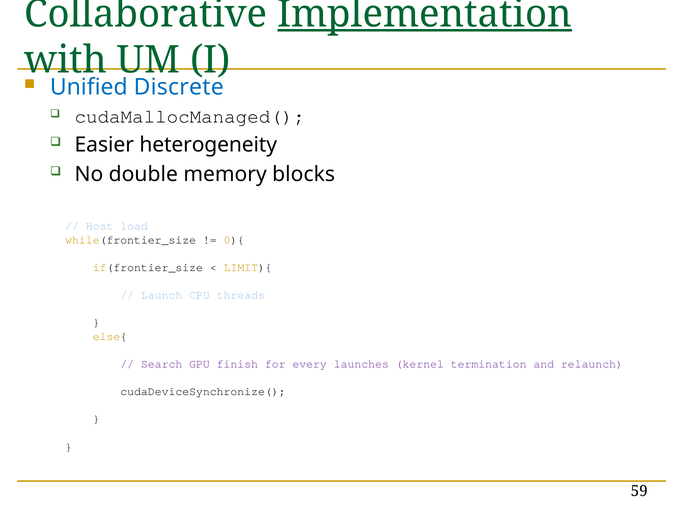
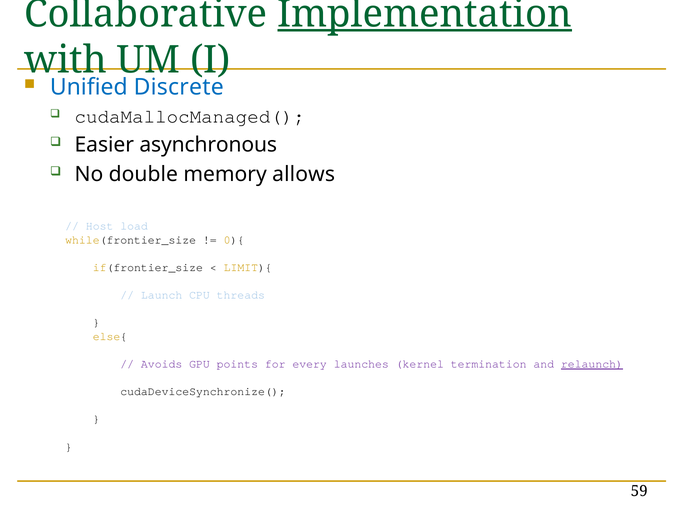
heterogeneity: heterogeneity -> asynchronous (208, 145)
blocks: blocks -> allows (304, 174)
Search: Search -> Avoids (162, 364)
finish: finish -> points (237, 364)
relaunch underline: none -> present (592, 364)
